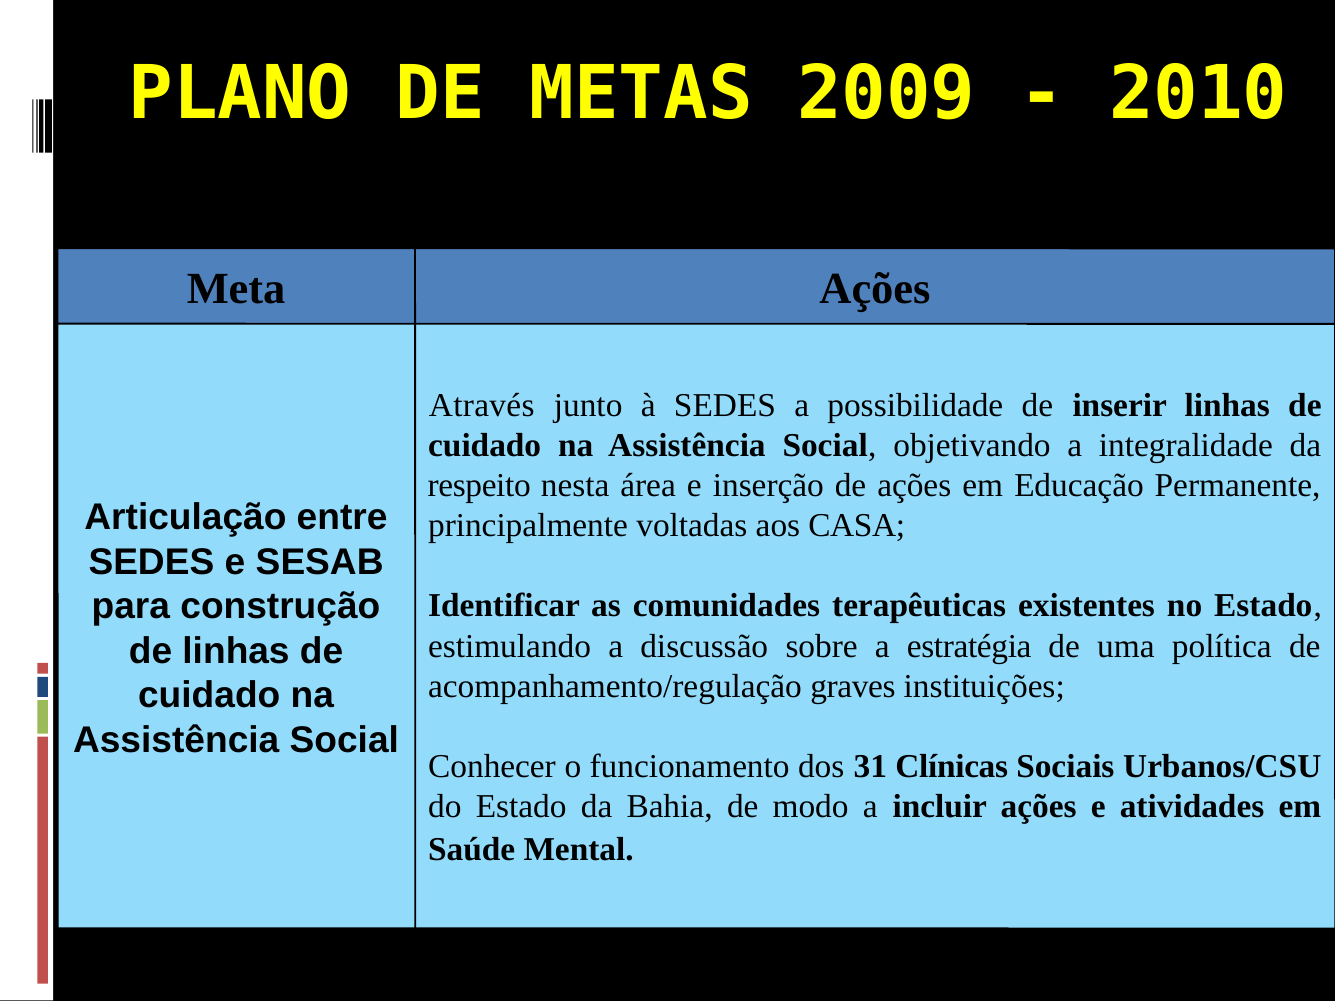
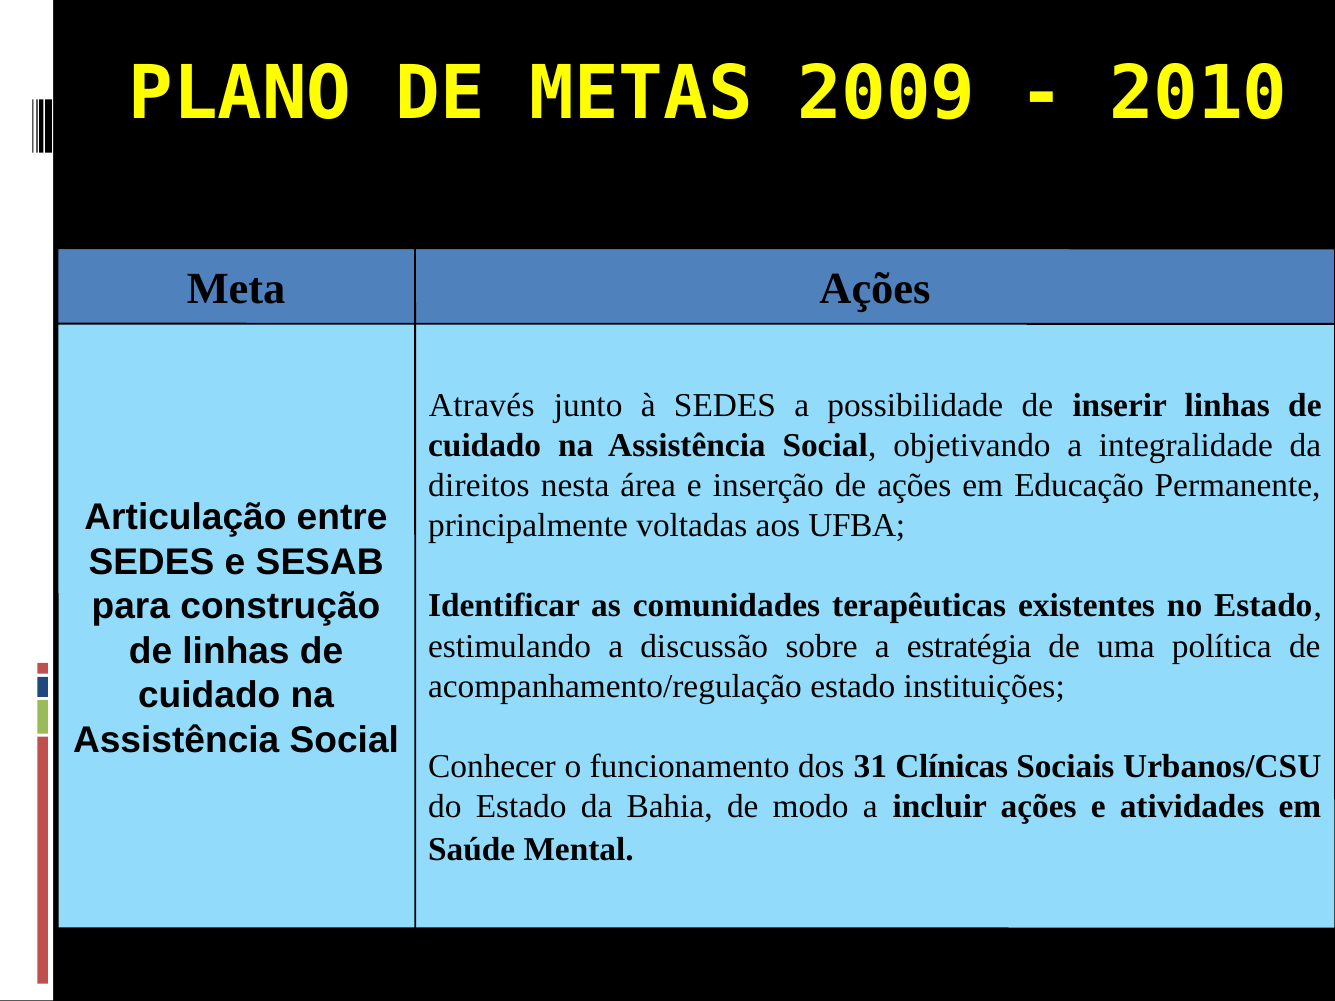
respeito: respeito -> direitos (479, 486)
CASA: CASA -> UFBA (857, 526)
acompanhamento/regulação graves: graves -> estado (853, 686)
